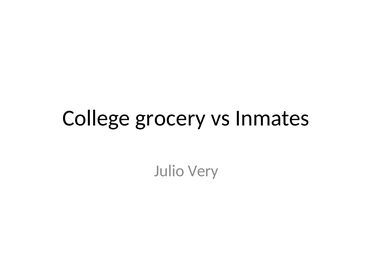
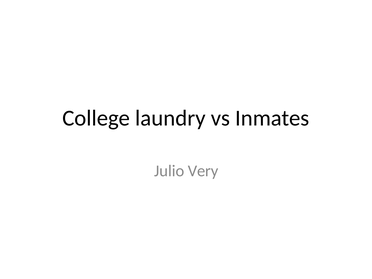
grocery: grocery -> laundry (170, 118)
